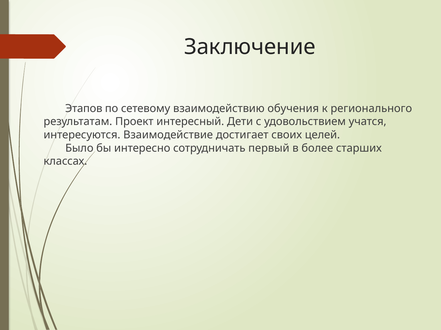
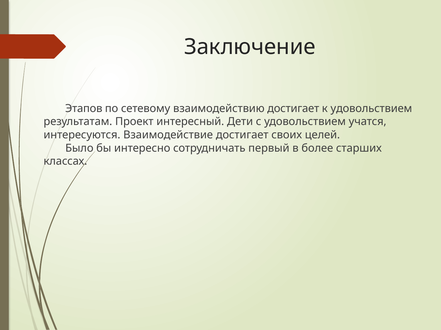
взаимодействию обучения: обучения -> достигает (293, 109)
к регионального: регионального -> удовольствием (371, 109)
